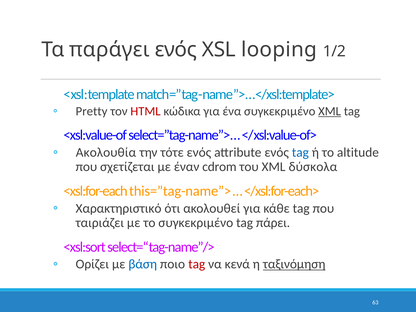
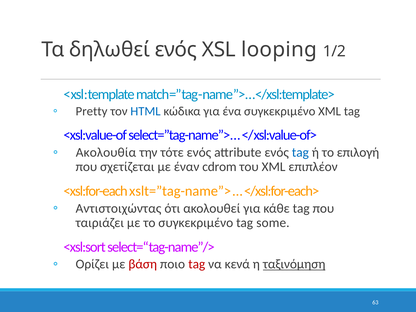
παράγει: παράγει -> δηλωθεί (110, 50)
HTML colour: red -> blue (146, 111)
XML underline: present -> none (330, 111)
altitude: altitude -> επιλογή (358, 153)
δύσκολα: δύσκολα -> επιπλέον (313, 167)
this=”tag-name”>: this=”tag-name”> -> xslt=”tag-name”> (180, 191)
Χαρακτηριστικό: Χαρακτηριστικό -> Αντιστοιχώντας (118, 208)
πάρει: πάρει -> some (273, 223)
βάση colour: blue -> red (143, 264)
